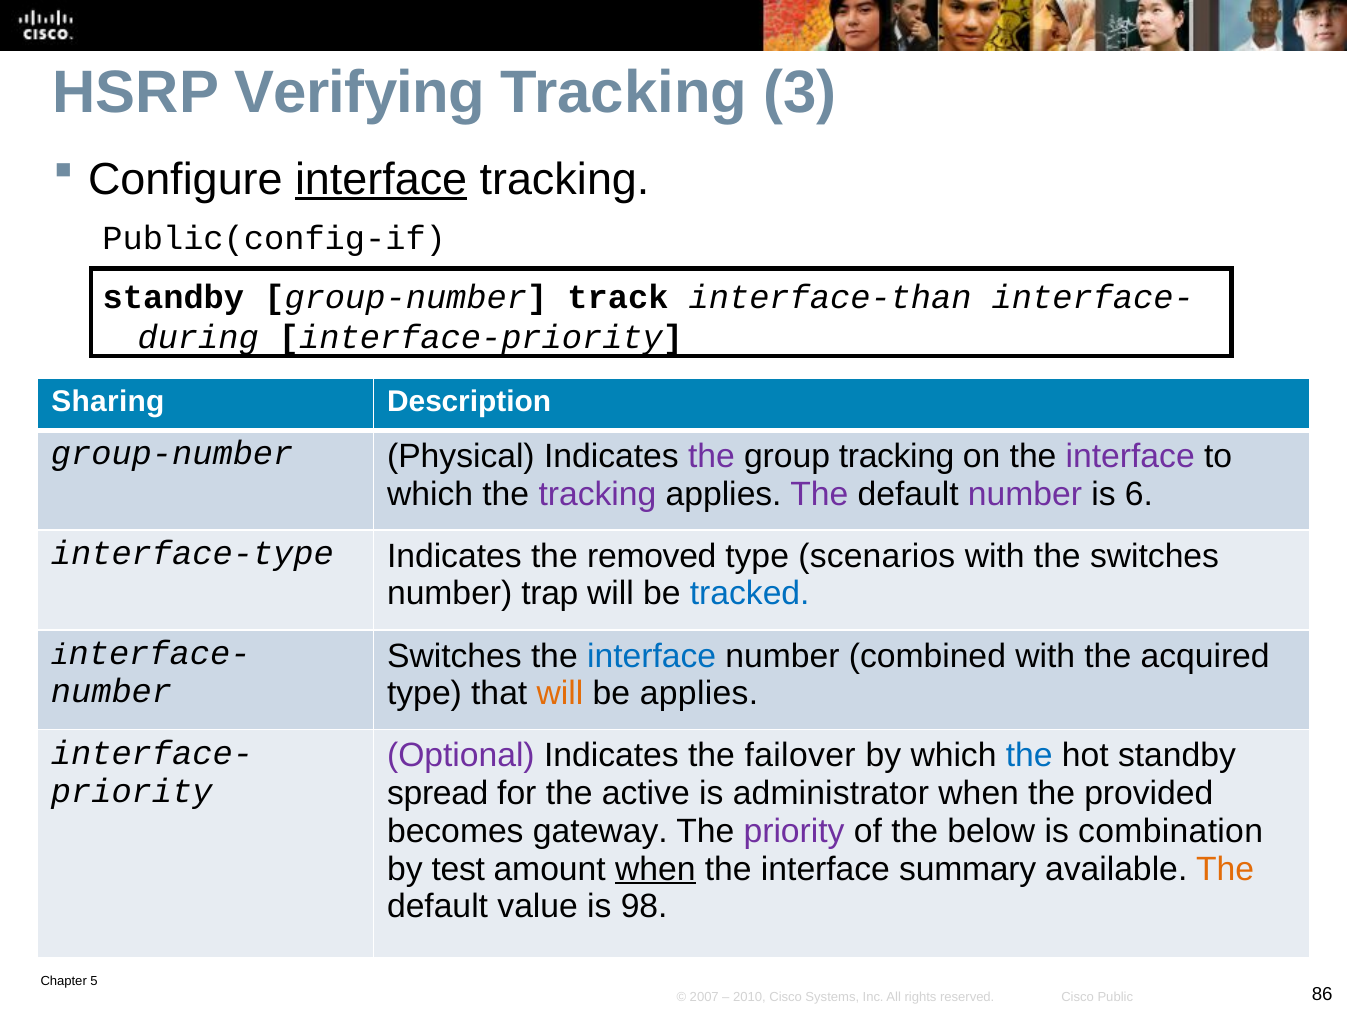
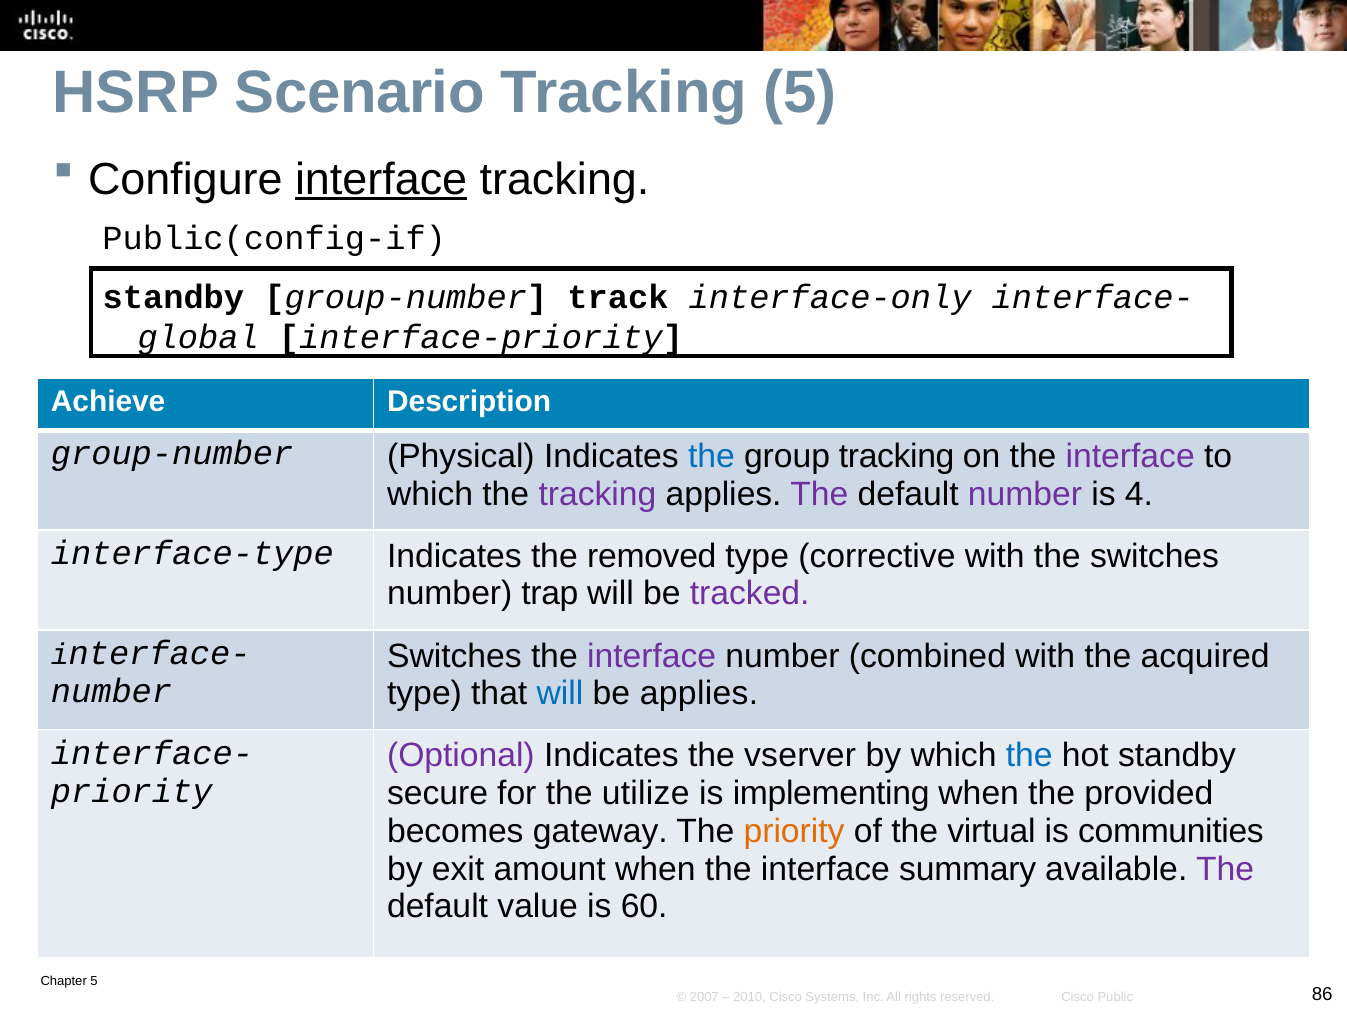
Verifying: Verifying -> Scenario (360, 92)
Tracking 3: 3 -> 5 (800, 92)
interface-than: interface-than -> interface-only (830, 297)
during: during -> global (198, 338)
Sharing: Sharing -> Achieve (108, 402)
the colour: purple -> blue (711, 456)
6: 6 -> 4 (1139, 494)
scenarios: scenarios -> corrective (877, 556)
tracked colour: blue -> purple (750, 594)
interface colour: blue -> purple (652, 656)
will colour: orange -> blue (560, 694)
failover: failover -> vserver (800, 756)
spread: spread -> secure (438, 794)
active: active -> utilize (646, 794)
administrator: administrator -> implementing (831, 794)
priority colour: purple -> orange (794, 831)
below: below -> virtual (991, 831)
combination: combination -> communities (1171, 831)
test: test -> exit (458, 869)
when underline: present -> none (655, 869)
The colour: orange -> purple (1225, 869)
98: 98 -> 60 (644, 907)
